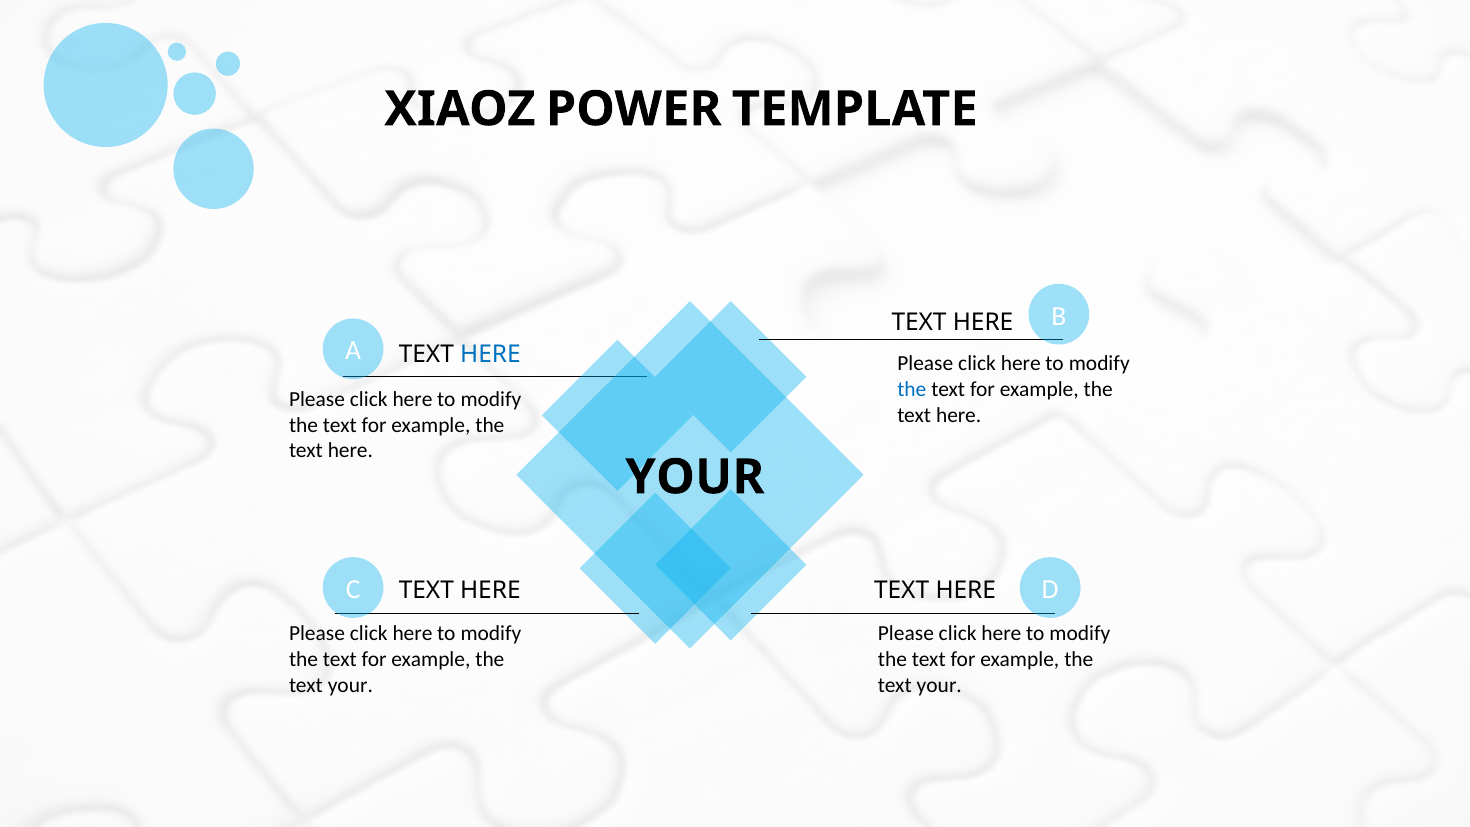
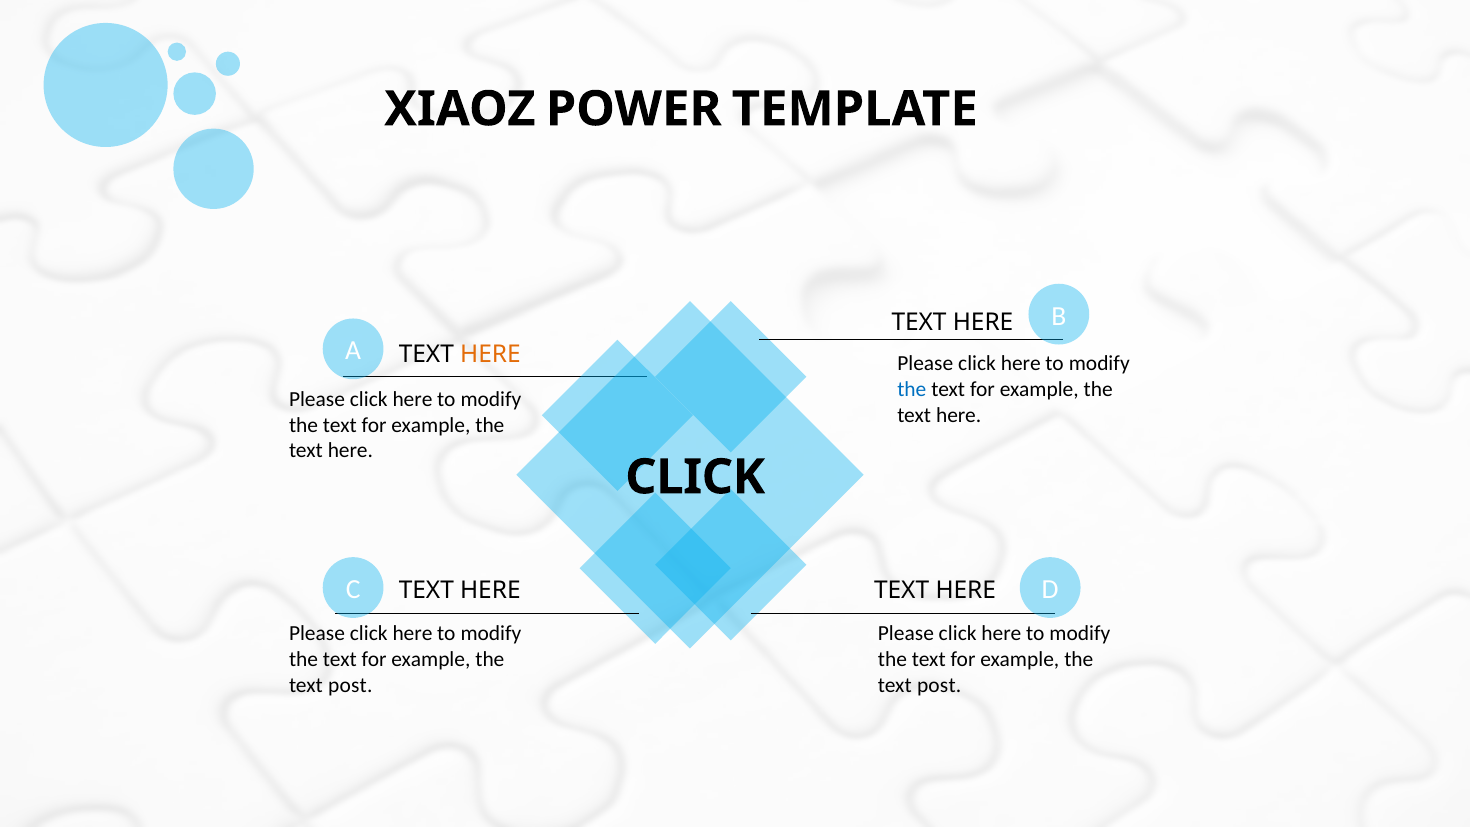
HERE colour: blue -> orange (490, 355)
YOUR: YOUR -> CLICK (695, 477)
your: your -> post (350, 685)
your: your -> post (939, 685)
